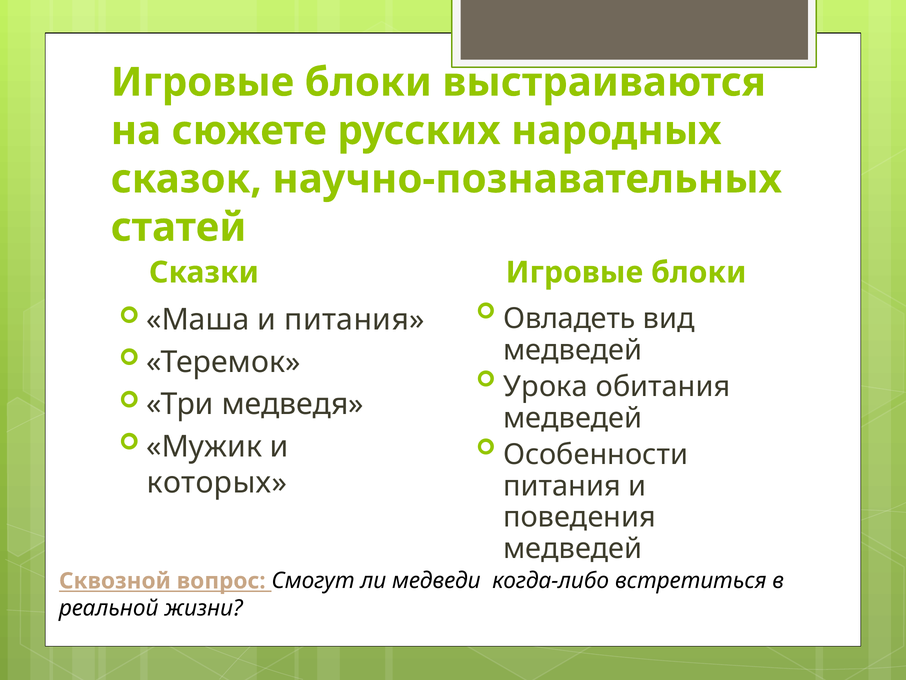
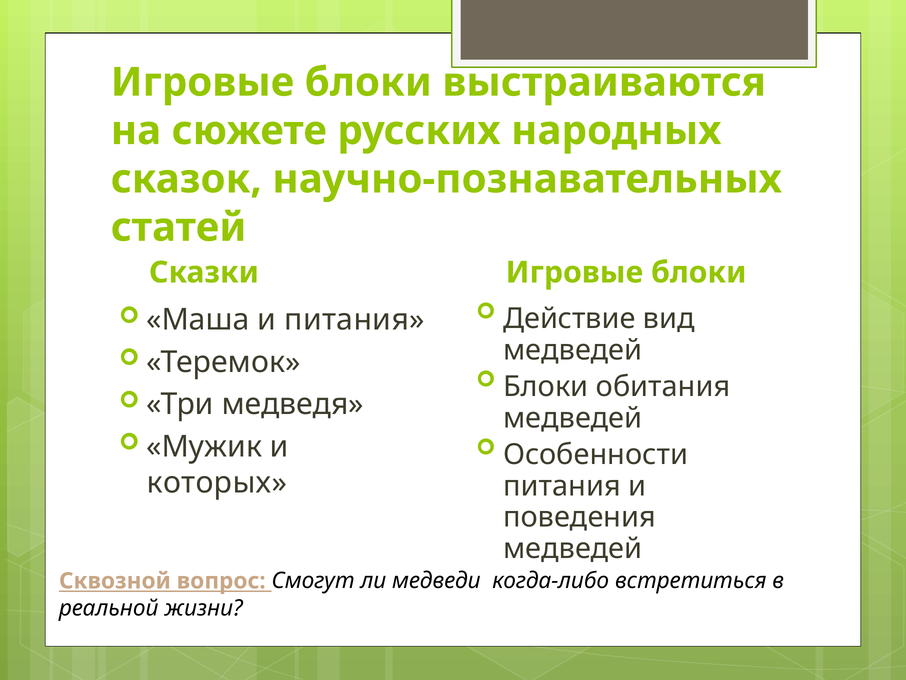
Овладеть: Овладеть -> Действие (569, 319)
Урока: Урока -> Блоки (546, 387)
